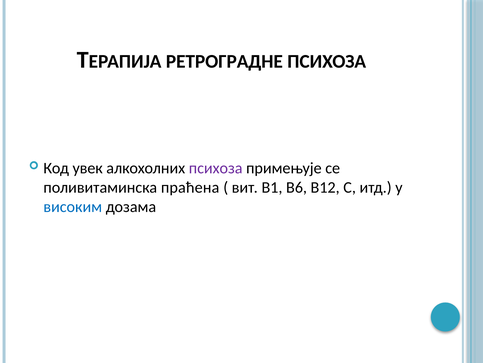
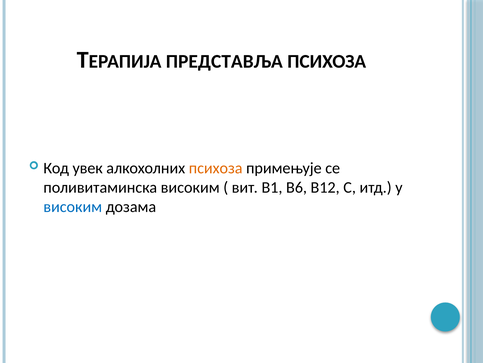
РЕТРОГРАДНЕ: РЕТРОГРАДНЕ -> ПРЕДСТАВЉА (224, 61)
психоза colour: purple -> orange (216, 168)
поливитаминска праћена: праћена -> високим (190, 187)
